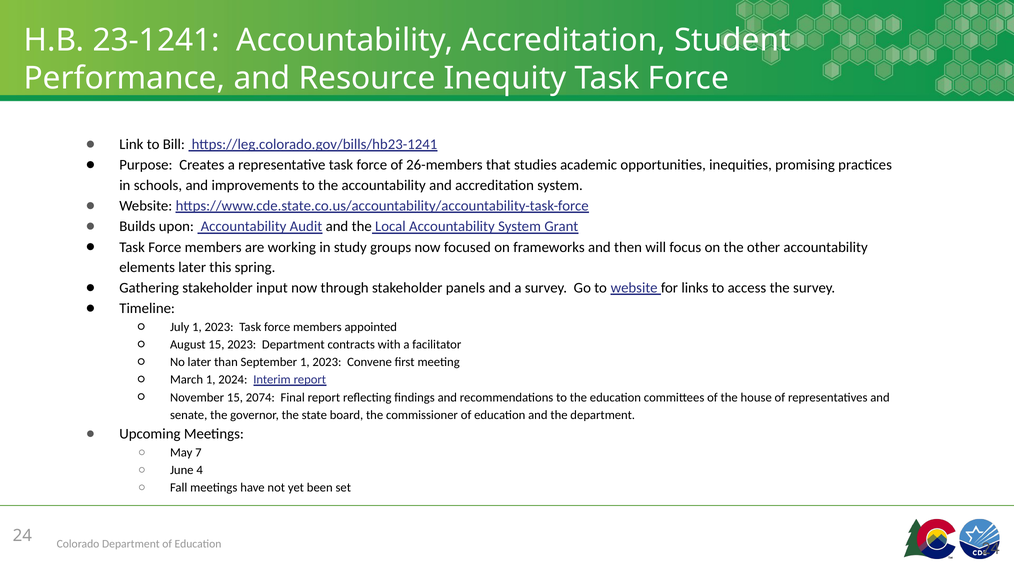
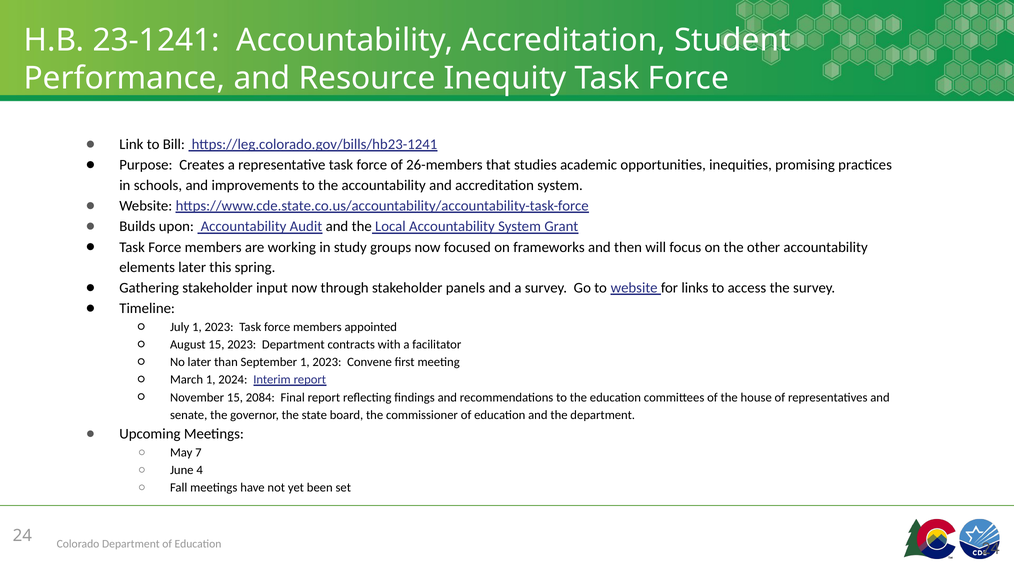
2074: 2074 -> 2084 (260, 398)
